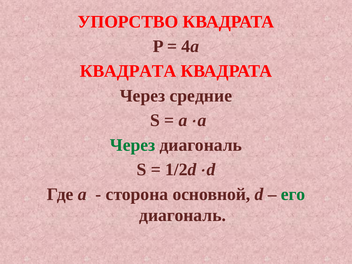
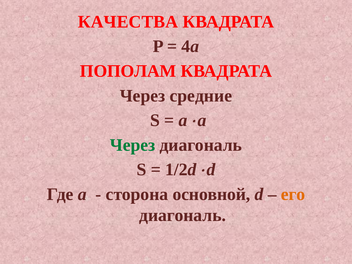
УПОРСТВО: УПОРСТВО -> КАЧЕСТВА (128, 22)
КВАДРАТА: КВАДРАТА -> ПОПОЛАМ (128, 71)
его colour: green -> orange (293, 194)
